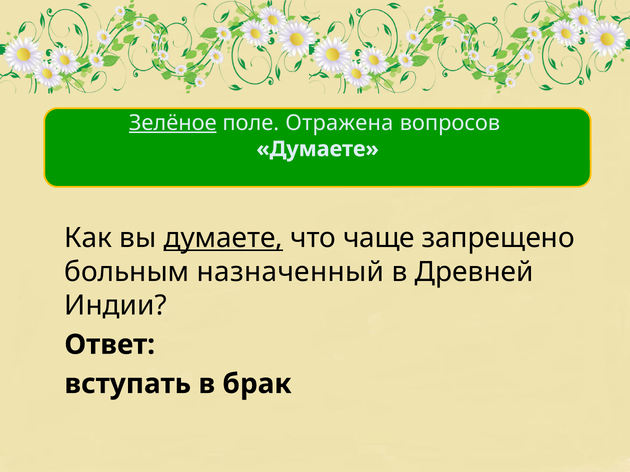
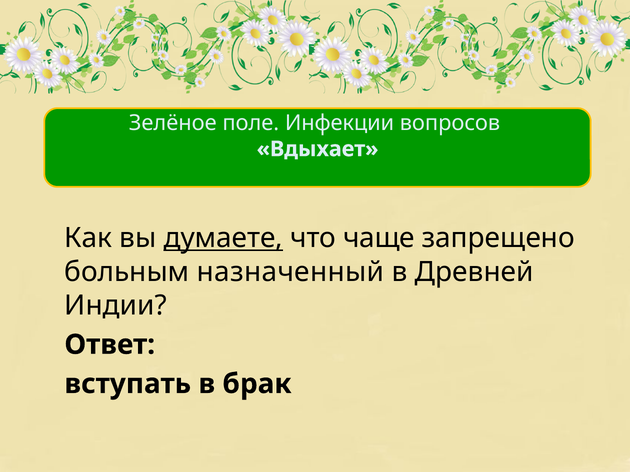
Зелёное underline: present -> none (173, 123)
Отражена: Отражена -> Инфекции (340, 123)
Думаете: Думаете -> Вдыхает (318, 149)
